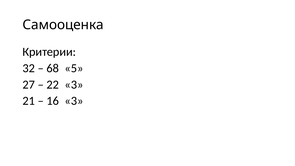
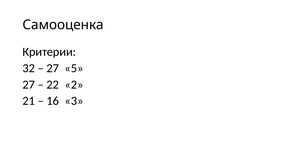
68: 68 -> 27 (53, 68)
22 3: 3 -> 2 (74, 85)
